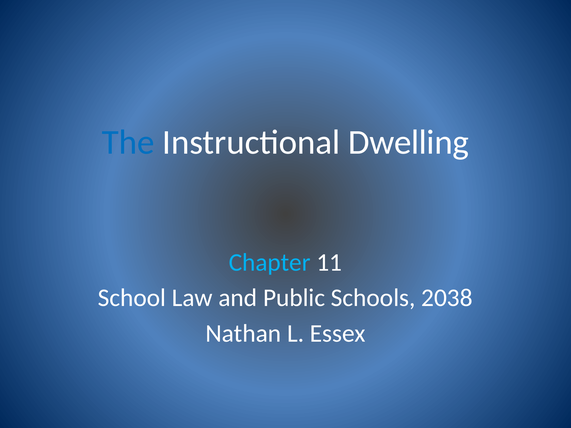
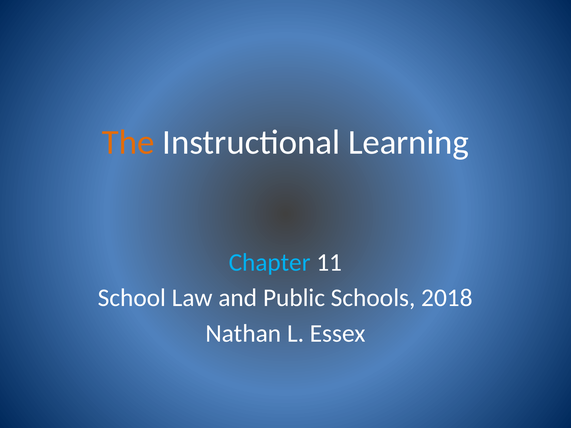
The colour: blue -> orange (128, 142)
Dwelling: Dwelling -> Learning (408, 142)
2038: 2038 -> 2018 (447, 298)
